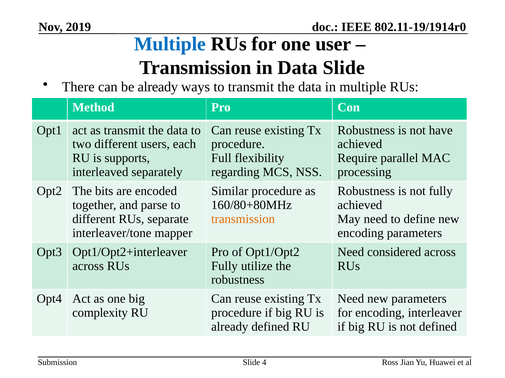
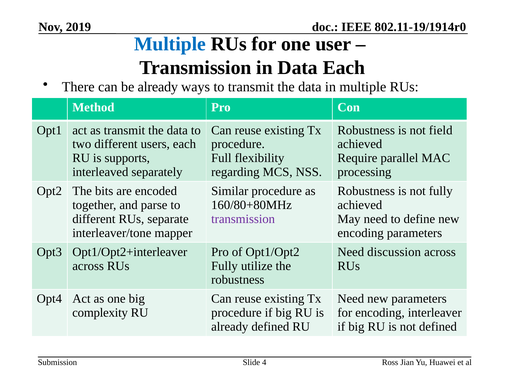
Data Slide: Slide -> Each (344, 68)
have: have -> field (441, 130)
transmission colour: orange -> purple (243, 219)
considered: considered -> discussion (394, 252)
